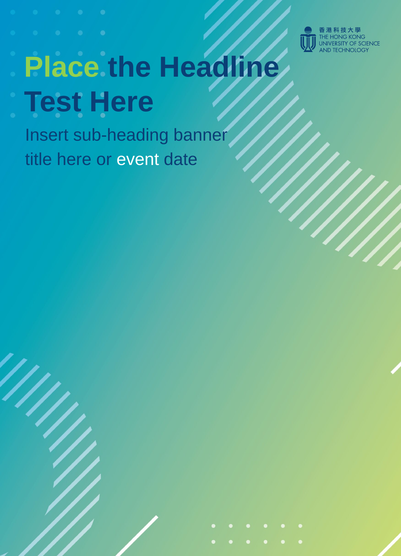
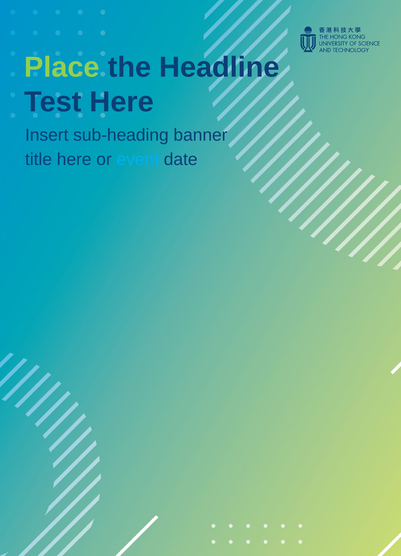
event colour: white -> light blue (138, 160)
